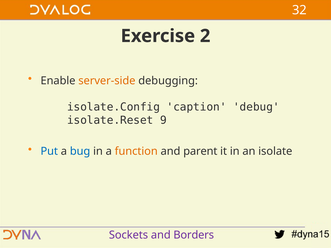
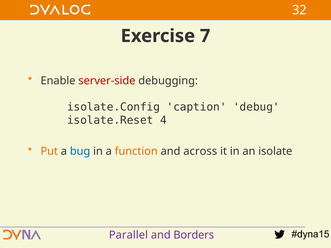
2: 2 -> 7 (205, 36)
server-side colour: orange -> red (107, 81)
9: 9 -> 4 (163, 120)
Put colour: blue -> orange (49, 151)
parent: parent -> across (200, 151)
Sockets: Sockets -> Parallel (128, 235)
